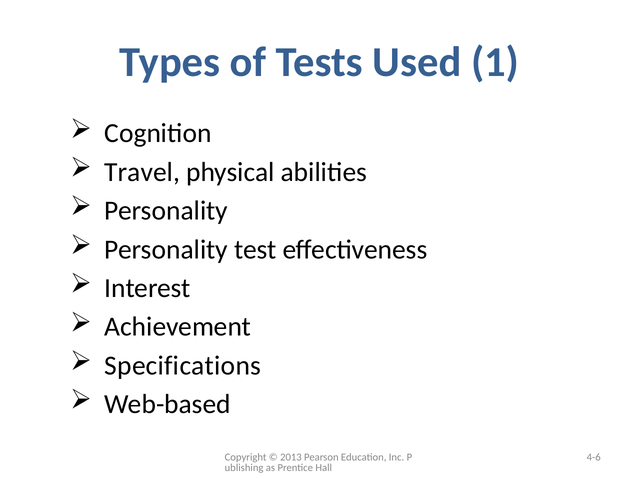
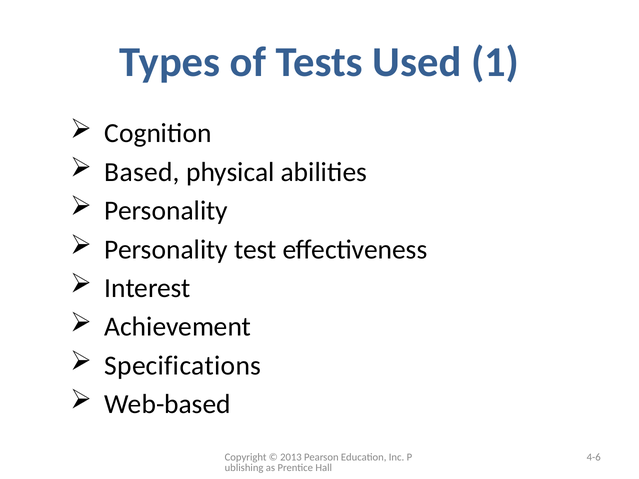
Travel: Travel -> Based (142, 172)
